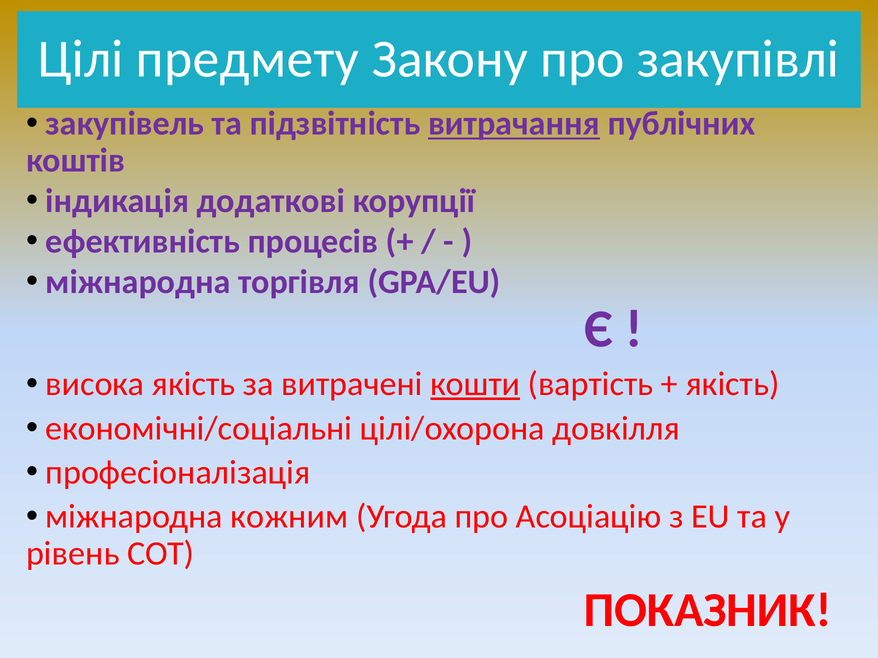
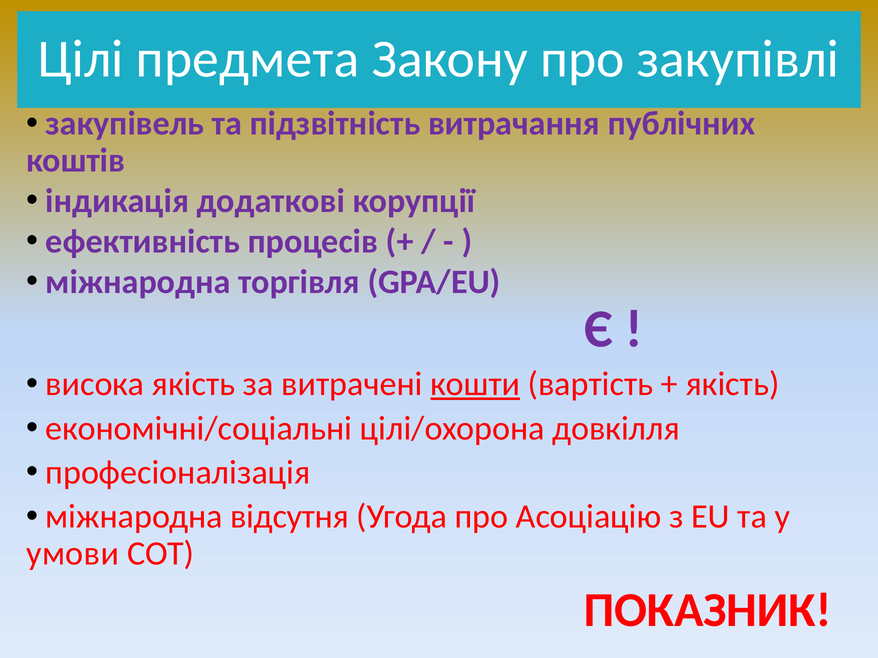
предмету: предмету -> предмета (248, 59)
витрачання underline: present -> none (514, 124)
кожним: кожним -> відсутня (290, 517)
рівень: рівень -> умови (73, 554)
